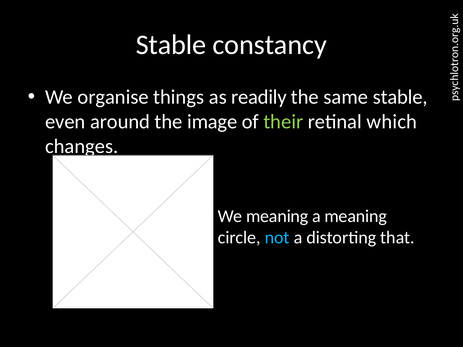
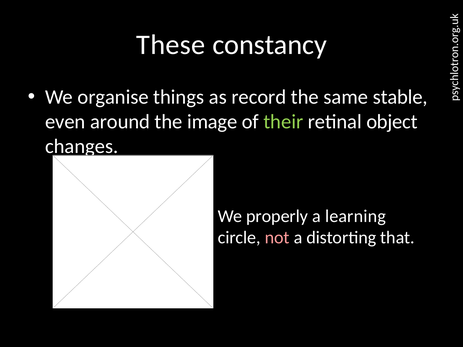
Stable: Stable -> These (171, 45)
readily: readily -> record (259, 97)
which: which -> object (392, 122)
We meaning: meaning -> properly (277, 216)
a meaning: meaning -> learning (355, 216)
not colour: light blue -> pink (277, 238)
